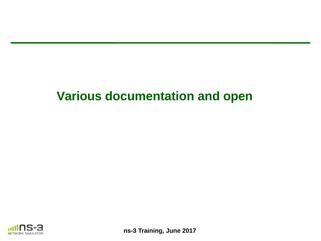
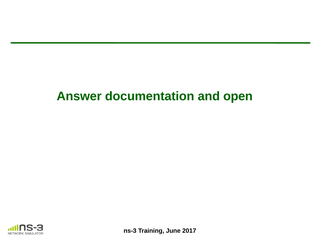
Various: Various -> Answer (79, 96)
